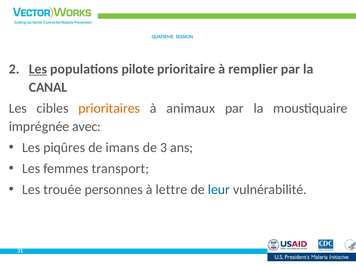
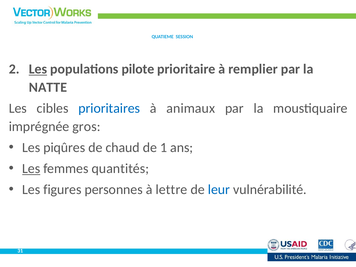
CANAL: CANAL -> NATTE (48, 87)
prioritaires colour: orange -> blue (109, 108)
avec: avec -> gros (86, 127)
imans: imans -> chaud (123, 148)
3: 3 -> 1 (164, 148)
Les underline: none -> present (31, 169)
transport: transport -> quantités (120, 169)
trouée: trouée -> figures (62, 190)
